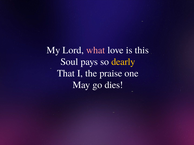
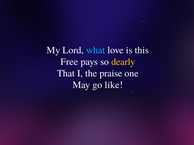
what colour: pink -> light blue (96, 50)
Soul: Soul -> Free (69, 62)
dies: dies -> like (114, 85)
